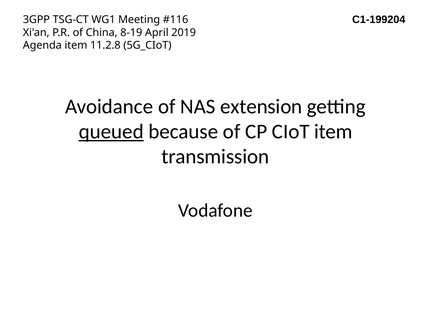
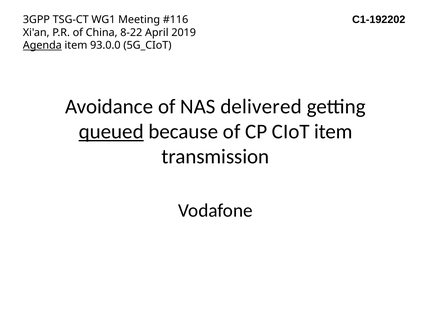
C1-199204: C1-199204 -> C1-192202 (379, 20)
8-19: 8-19 -> 8-22 (131, 33)
Agenda underline: none -> present (42, 45)
11.2.8: 11.2.8 -> 93.0.0 (105, 45)
extension: extension -> delivered (261, 107)
